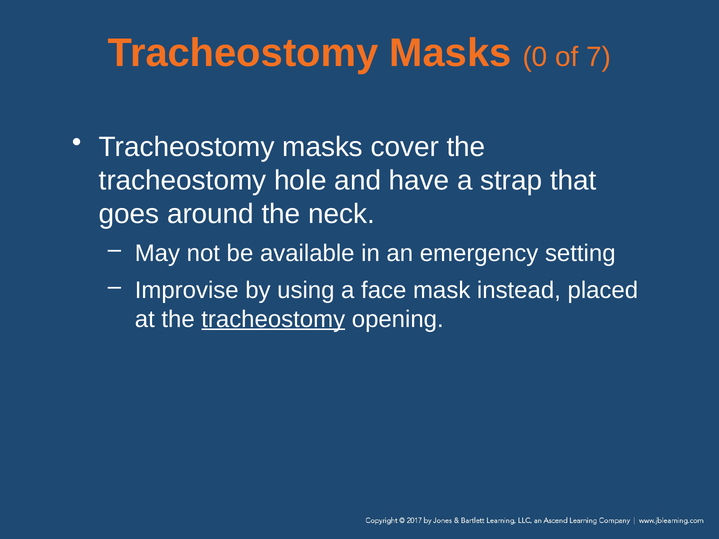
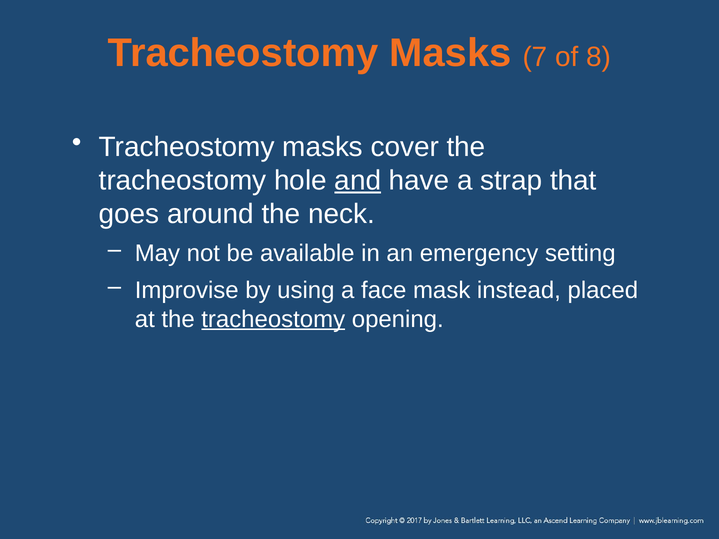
0: 0 -> 7 (535, 57)
7: 7 -> 8 (599, 57)
and underline: none -> present (358, 181)
